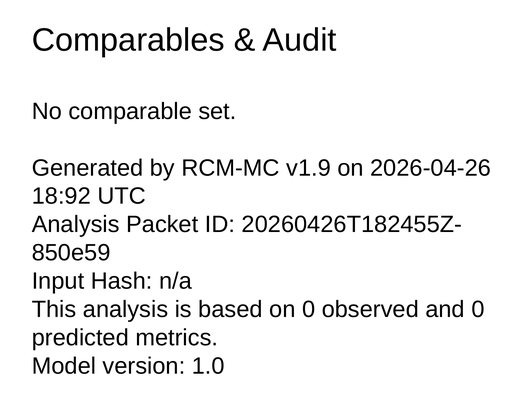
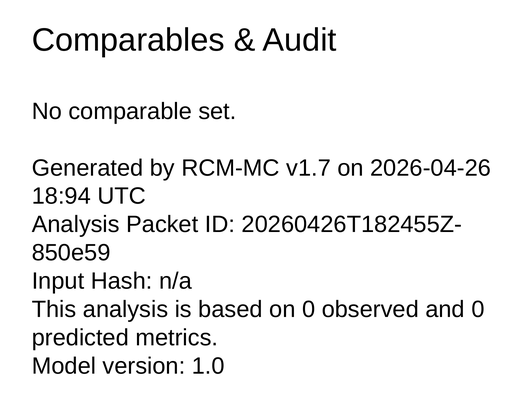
v1.9: v1.9 -> v1.7 (309, 168)
18:92: 18:92 -> 18:94 (61, 196)
